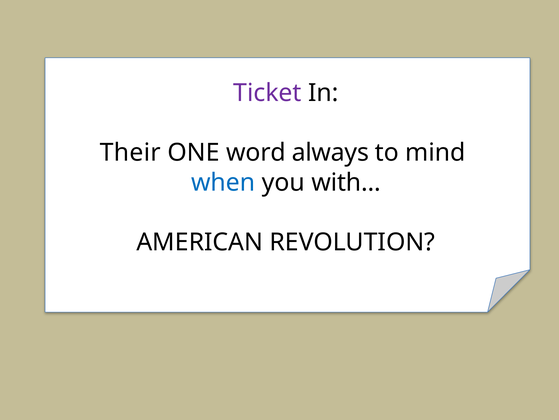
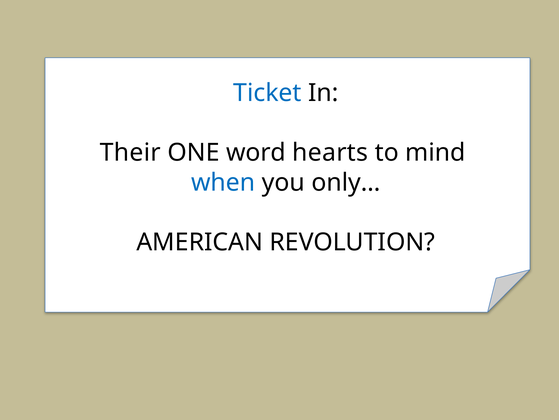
Ticket colour: purple -> blue (267, 93)
always: always -> hearts (330, 152)
with…: with… -> only… (346, 182)
